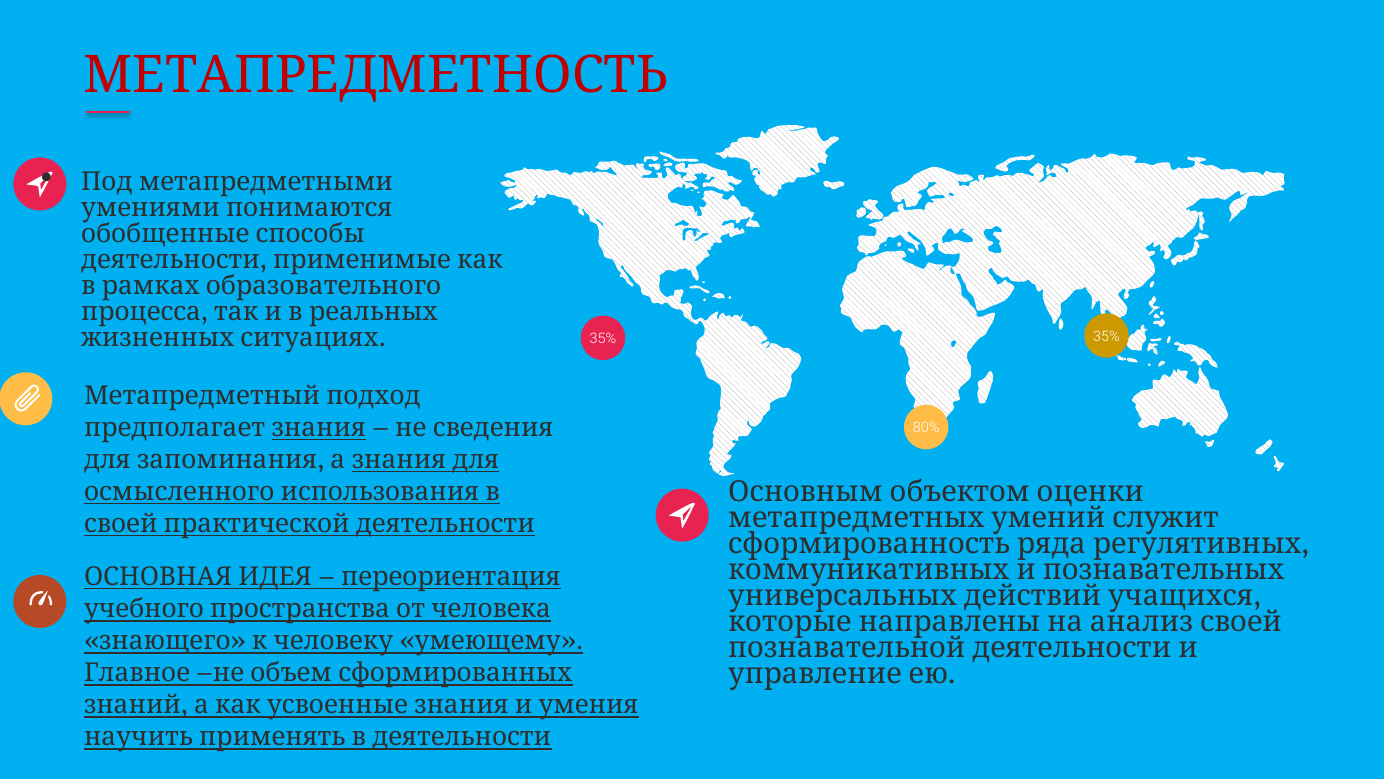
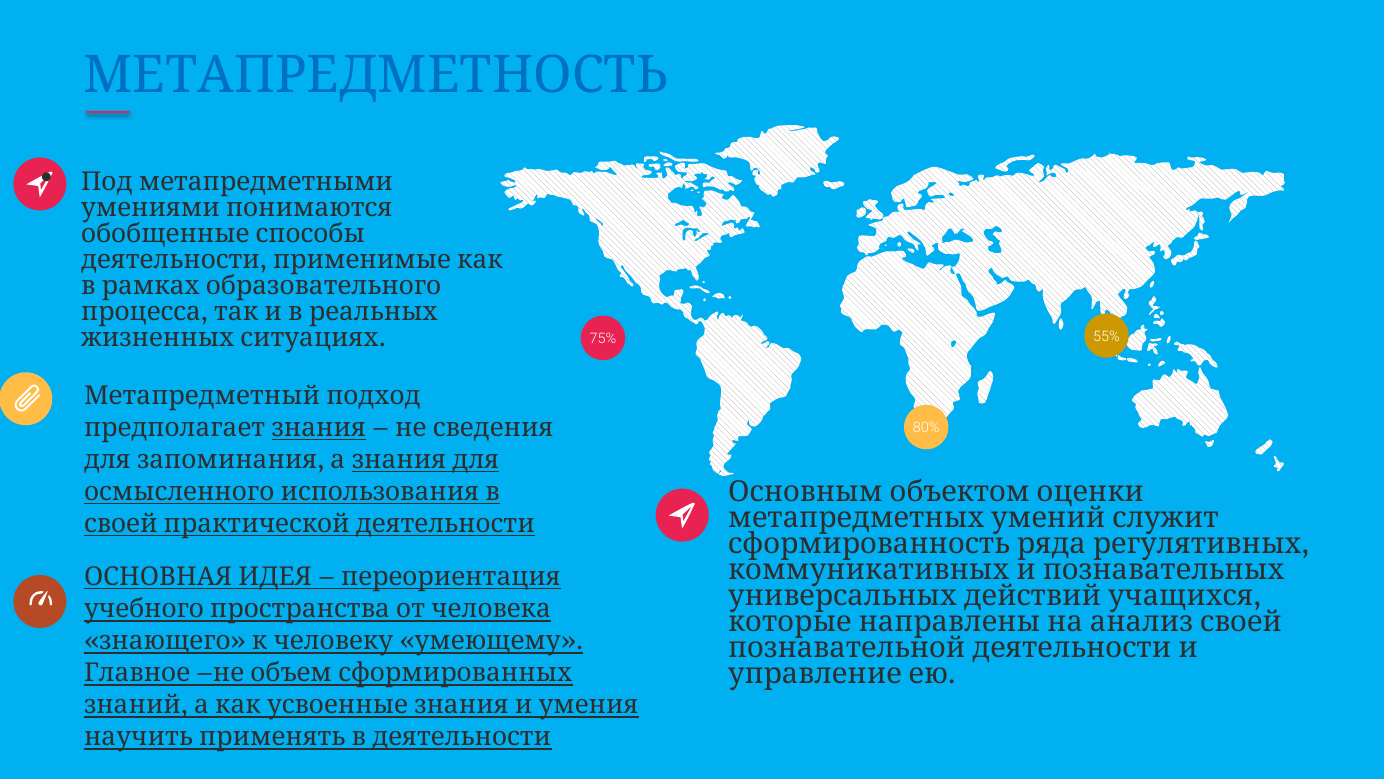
МЕТАПРЕДМЕТНОСТЬ colour: red -> blue (376, 75)
35%: 35% -> 55% (1106, 336)
35%: 35% -> 75% (603, 339)
